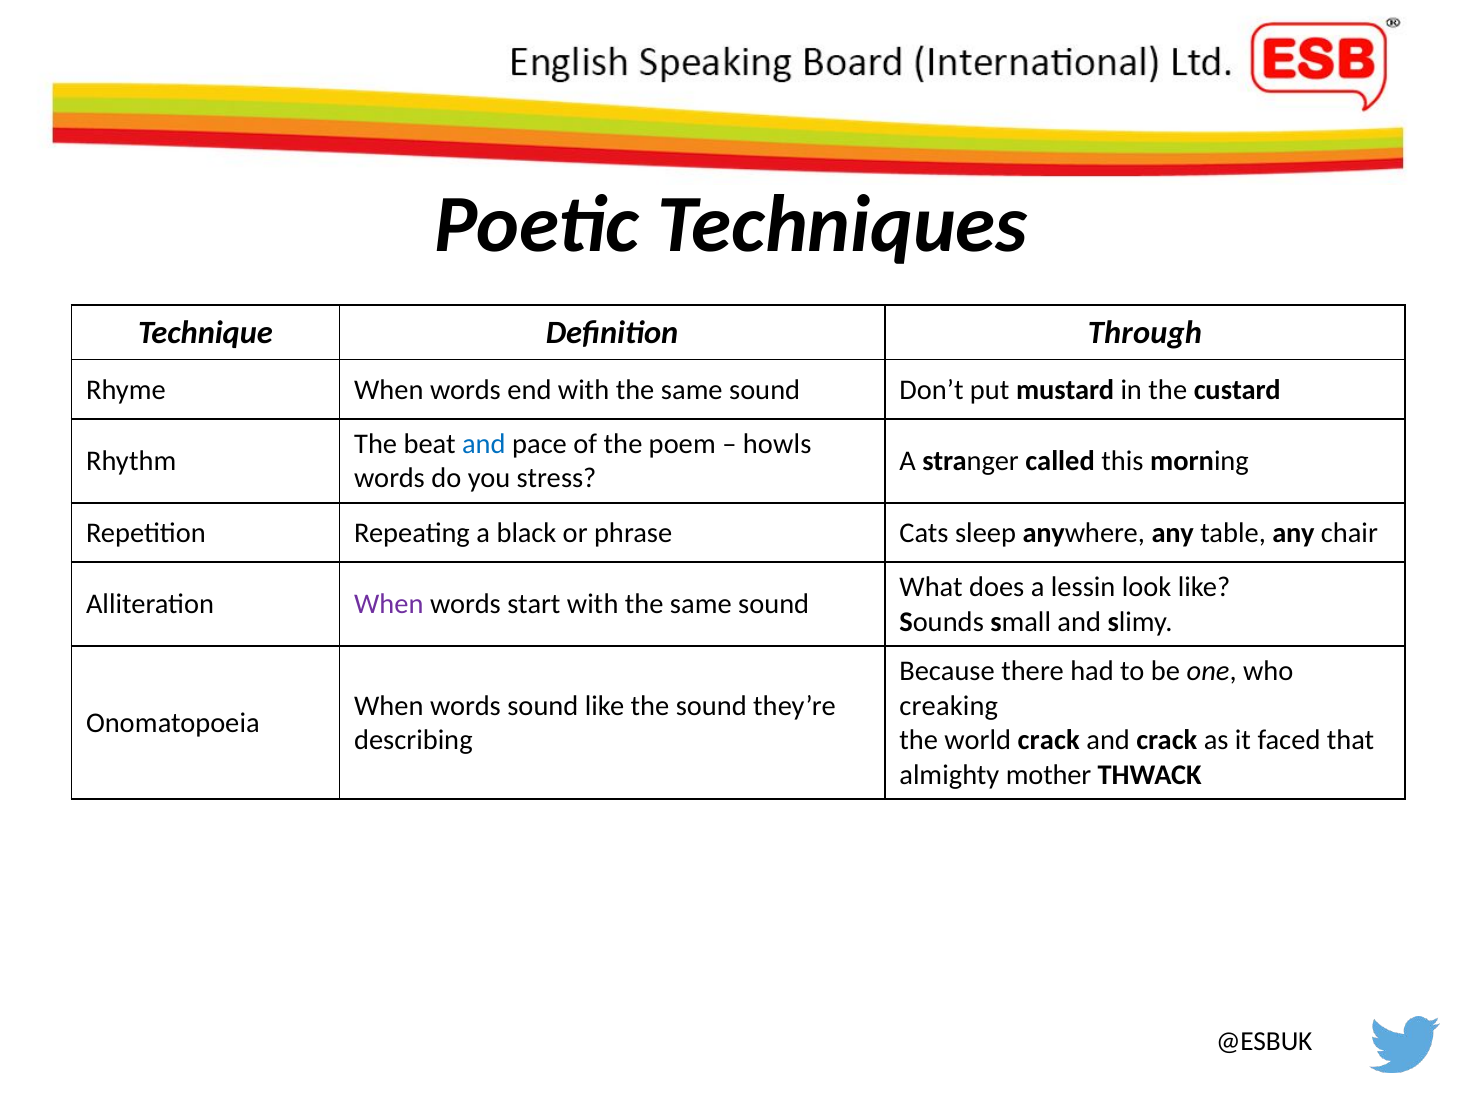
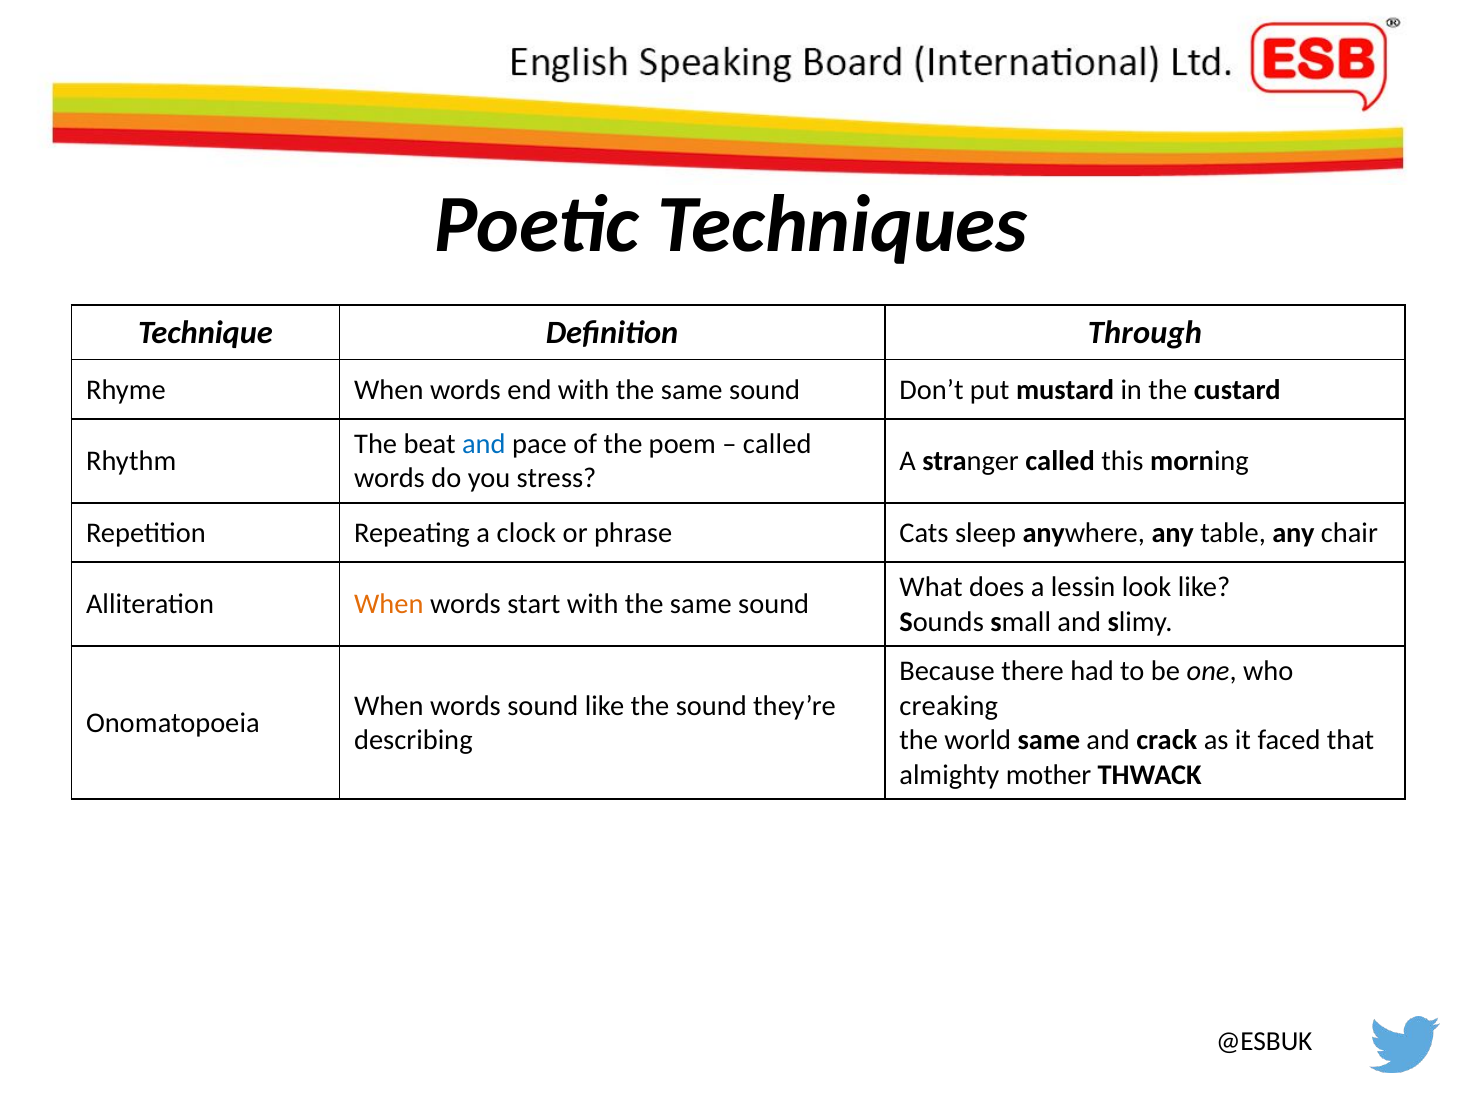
howls: howls -> called (777, 444)
black: black -> clock (526, 533)
When colour: purple -> orange (389, 605)
world crack: crack -> same (1049, 740)
